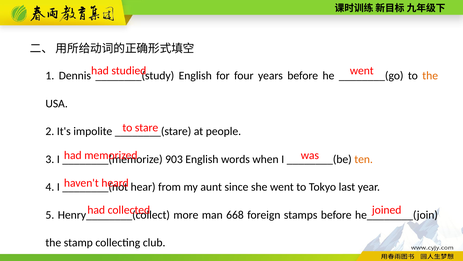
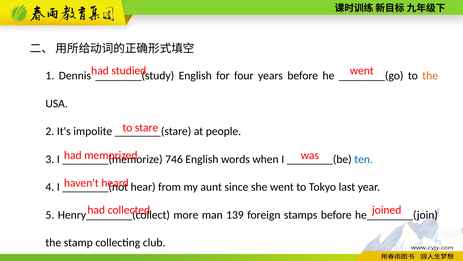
903: 903 -> 746 (174, 159)
ten colour: orange -> blue (364, 159)
668: 668 -> 139 (235, 214)
